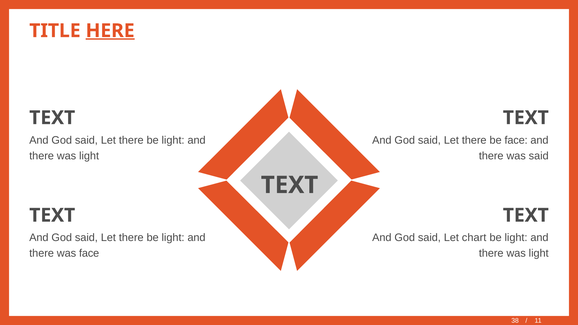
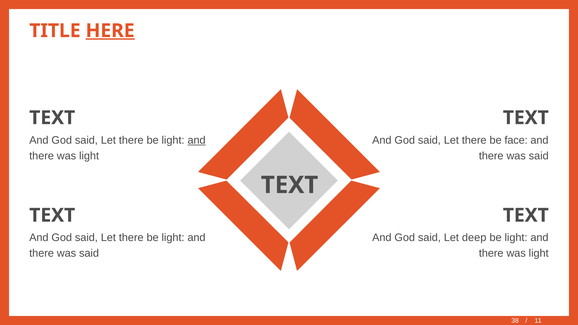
and underline: none -> present (197, 140)
chart: chart -> deep (474, 238)
face: face -> said (89, 253)
